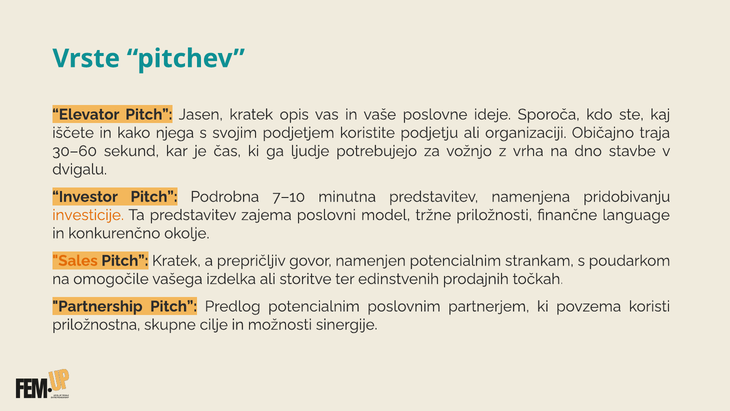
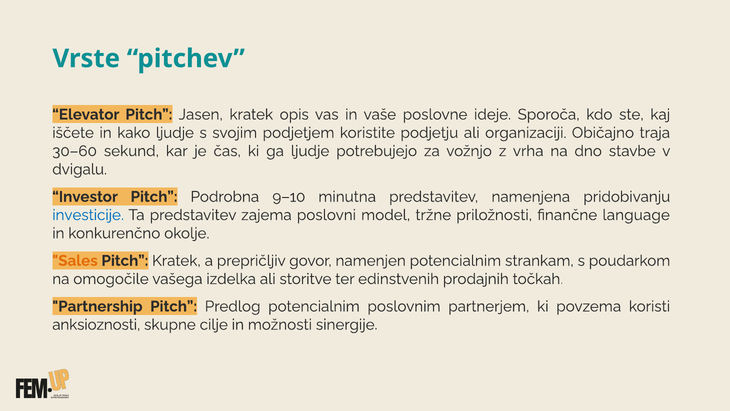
kako njega: njega -> ljudje (175, 133)
7–10: 7–10 -> 9–10 (289, 197)
investicije colour: orange -> blue (88, 215)
priložnostna: priložnostna -> anksioznosti (96, 324)
